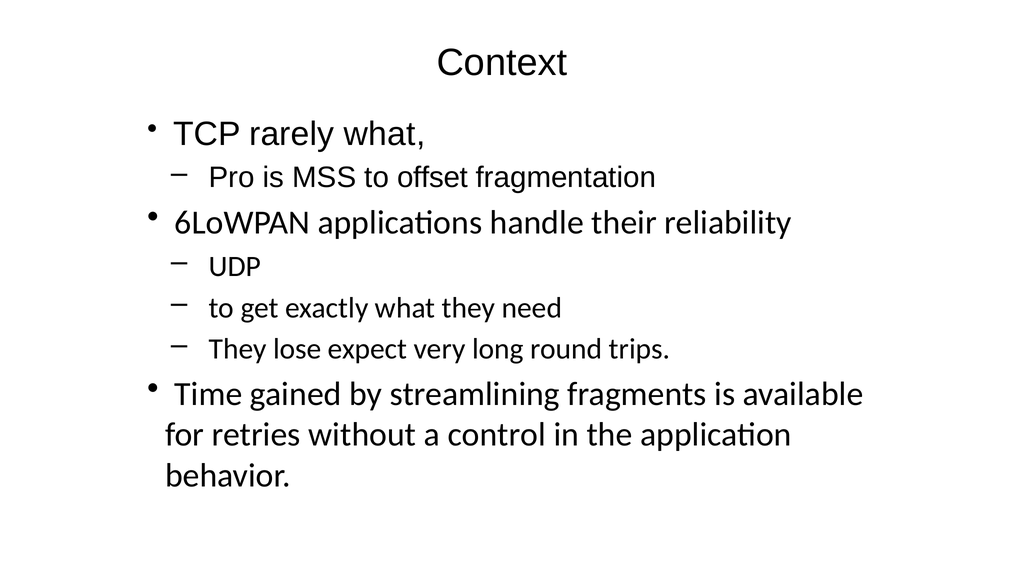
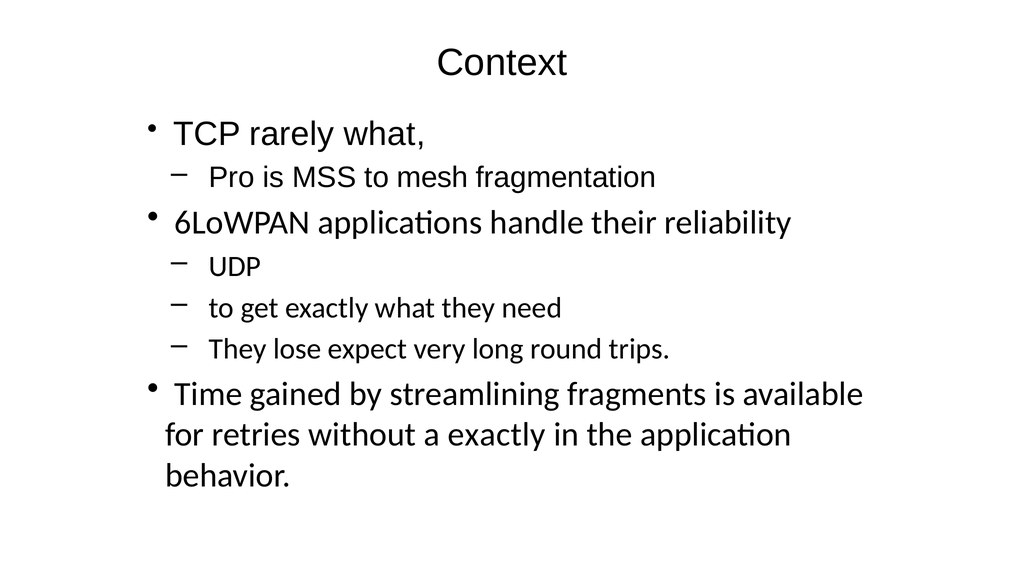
offset: offset -> mesh (433, 178)
a control: control -> exactly (497, 435)
